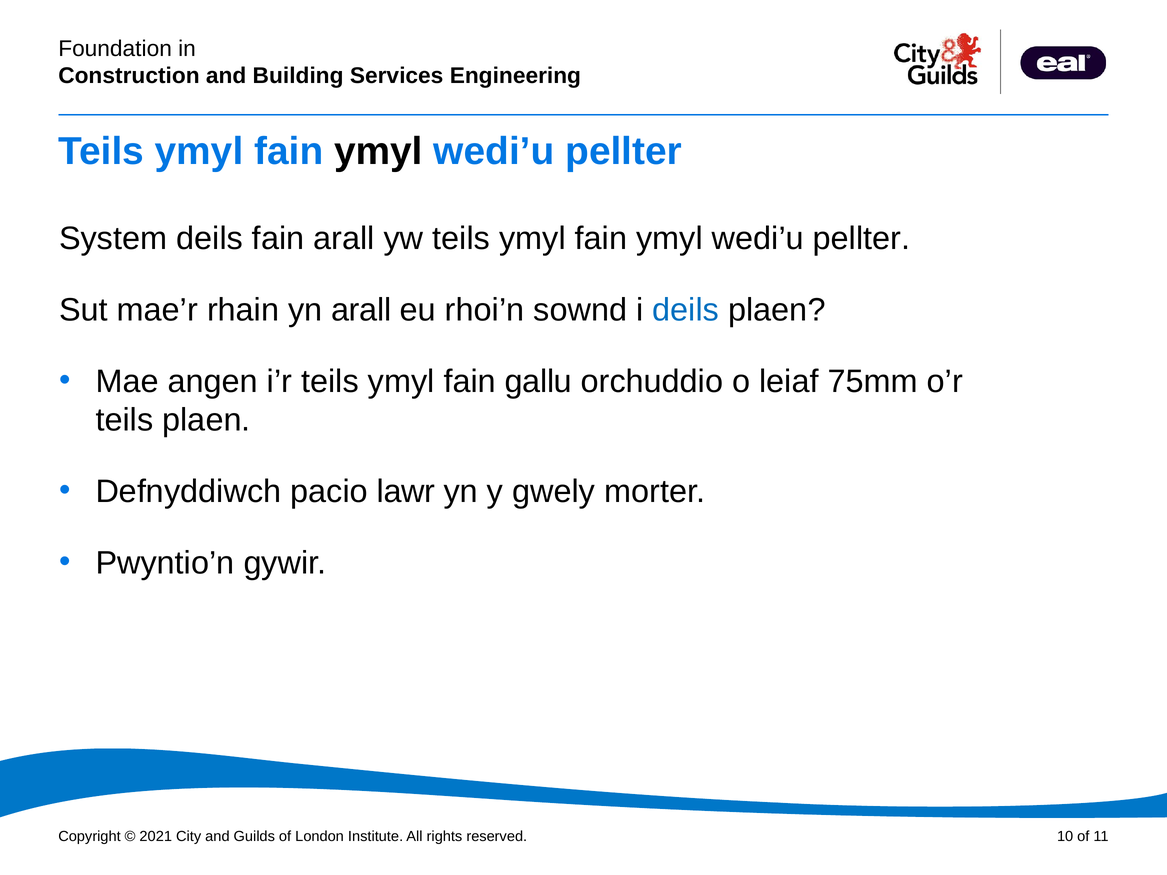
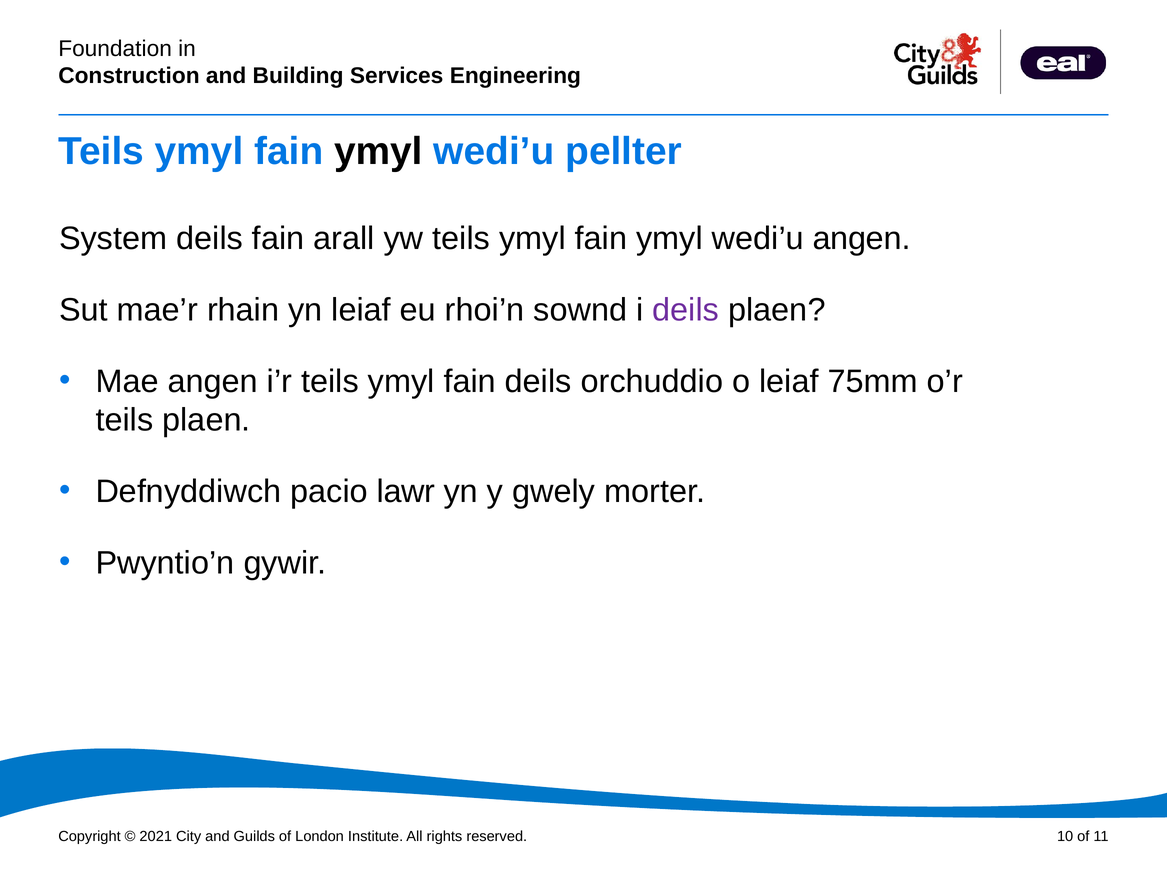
pellter: pellter -> angen (862, 239)
yn arall: arall -> leiaf (361, 310)
deils colour: blue -> purple (686, 310)
fain gallu: gallu -> deils (538, 381)
